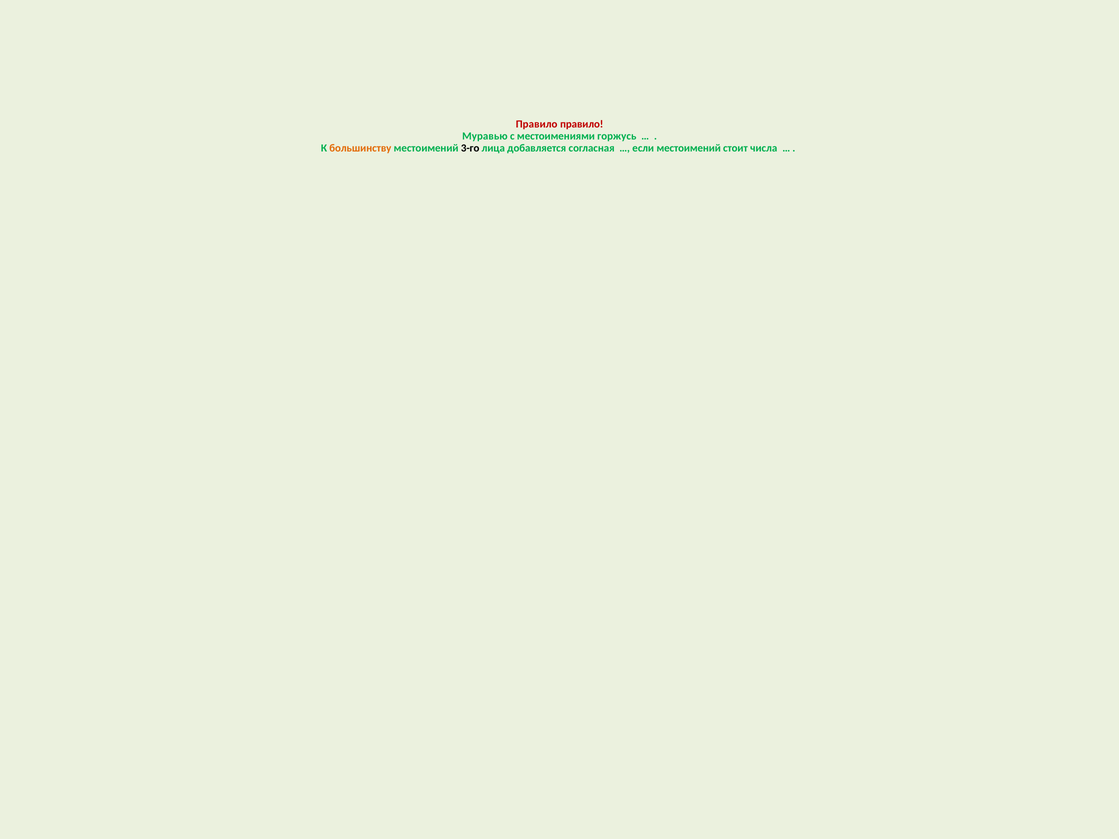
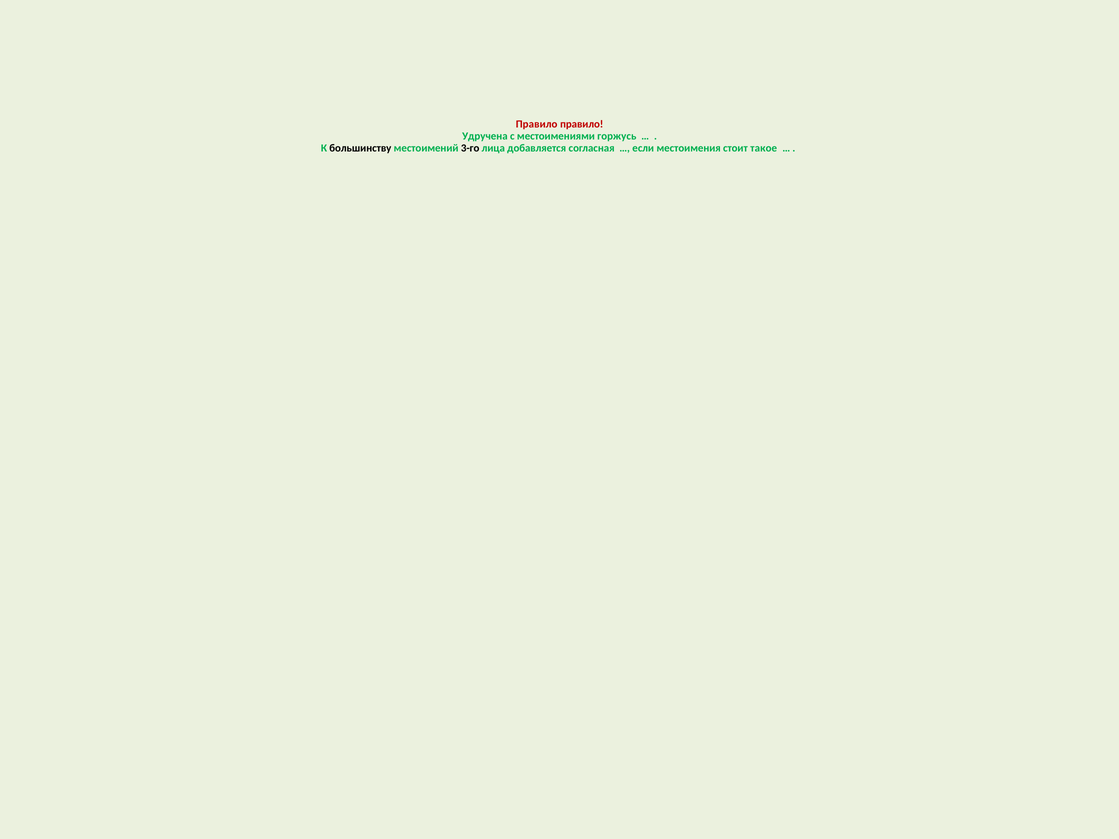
Муравью: Муравью -> Удручена (485, 136)
большинству colour: orange -> black (360, 148)
если местоимений: местоимений -> местоимения (689, 148)
числа: числа -> такое (764, 148)
